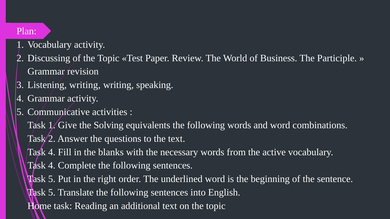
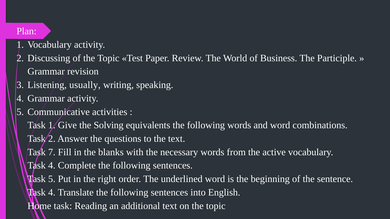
Listening writing: writing -> usually (85, 85)
4: 4 -> 7 (52, 152)
5: 5 -> 4 (52, 193)
